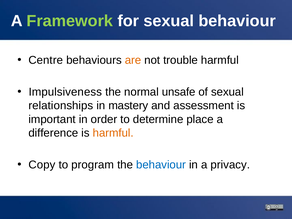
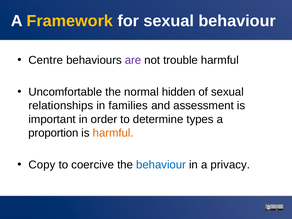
Framework colour: light green -> yellow (70, 21)
are colour: orange -> purple (133, 60)
Impulsiveness: Impulsiveness -> Uncomfortable (65, 92)
unsafe: unsafe -> hidden (179, 92)
mastery: mastery -> families (128, 106)
place: place -> types (200, 119)
difference: difference -> proportion (53, 133)
program: program -> coercive (93, 165)
